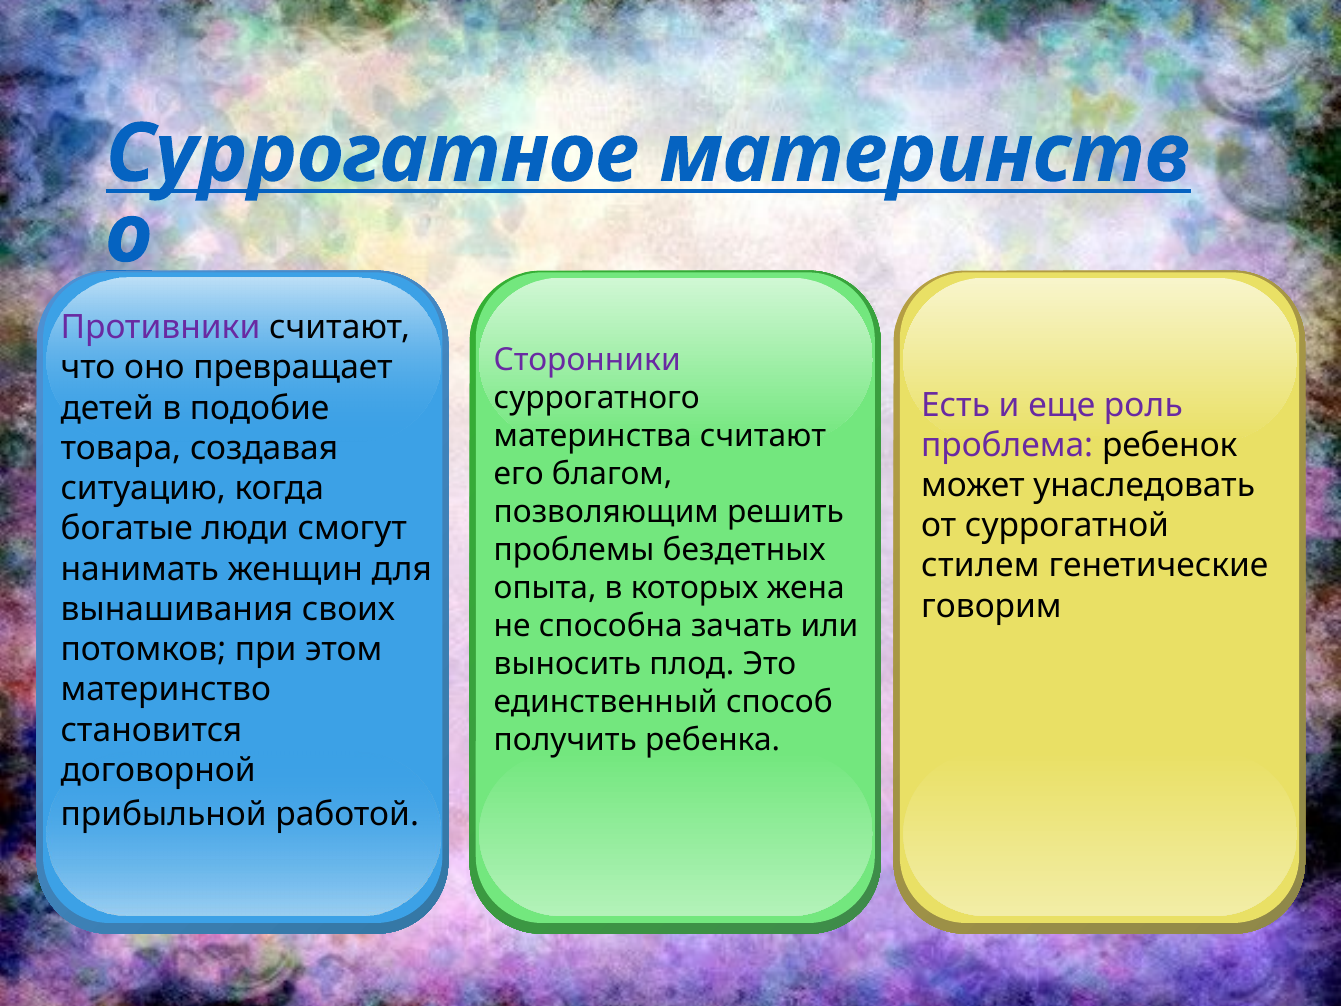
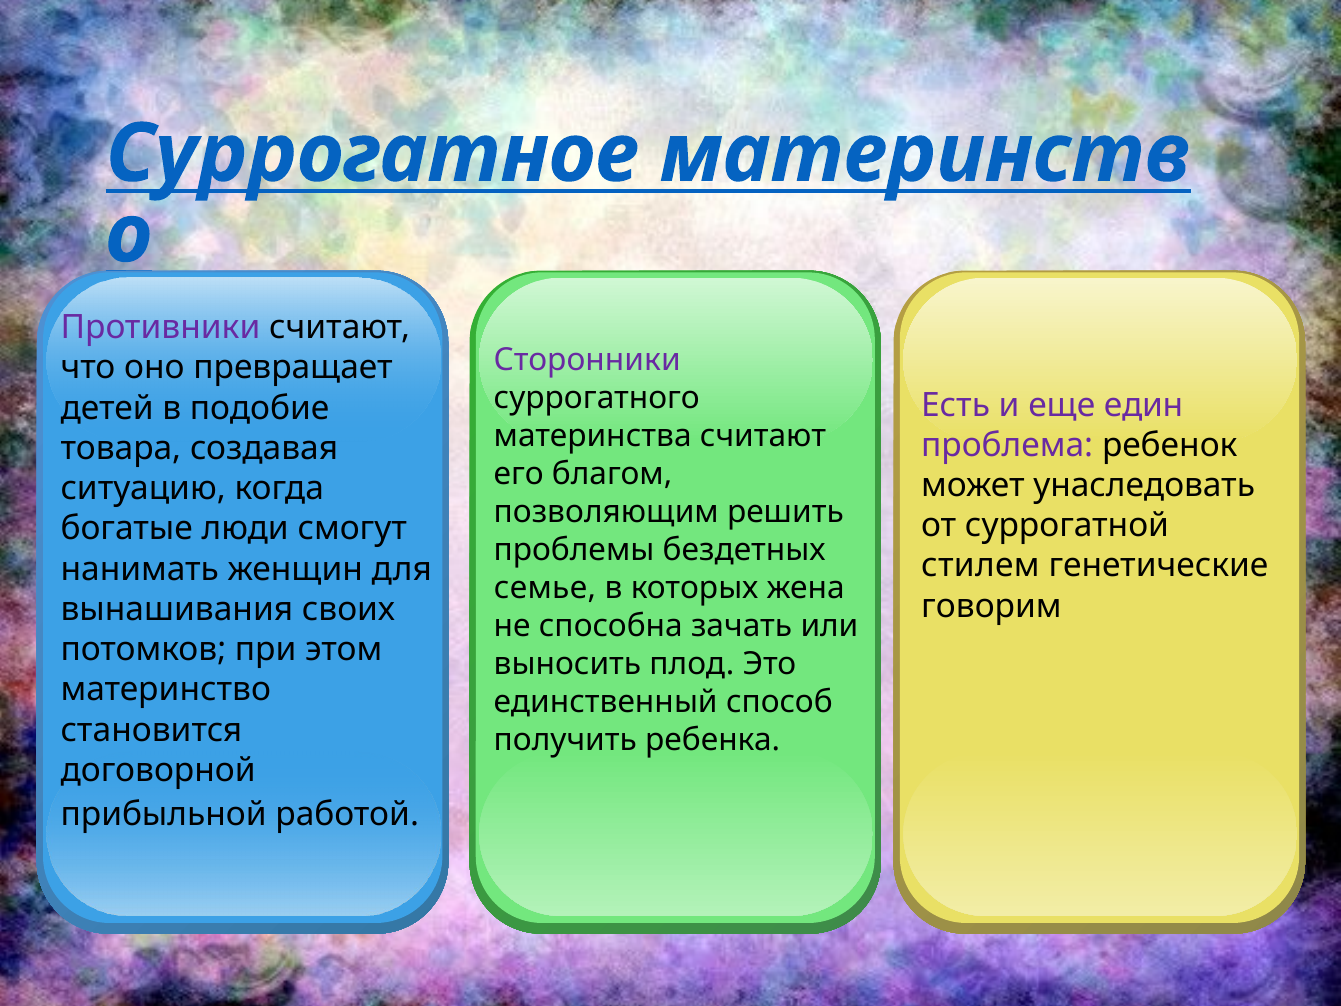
роль: роль -> един (1144, 405)
опыта: опыта -> семье (545, 588)
